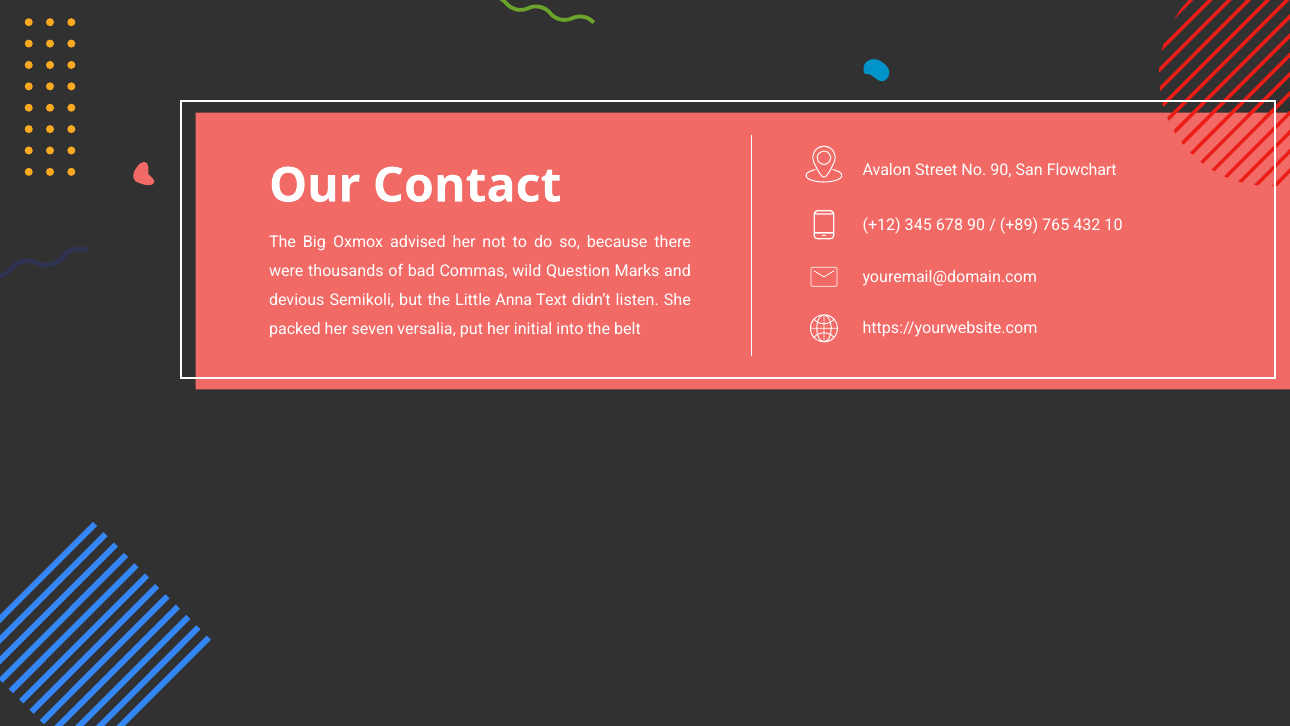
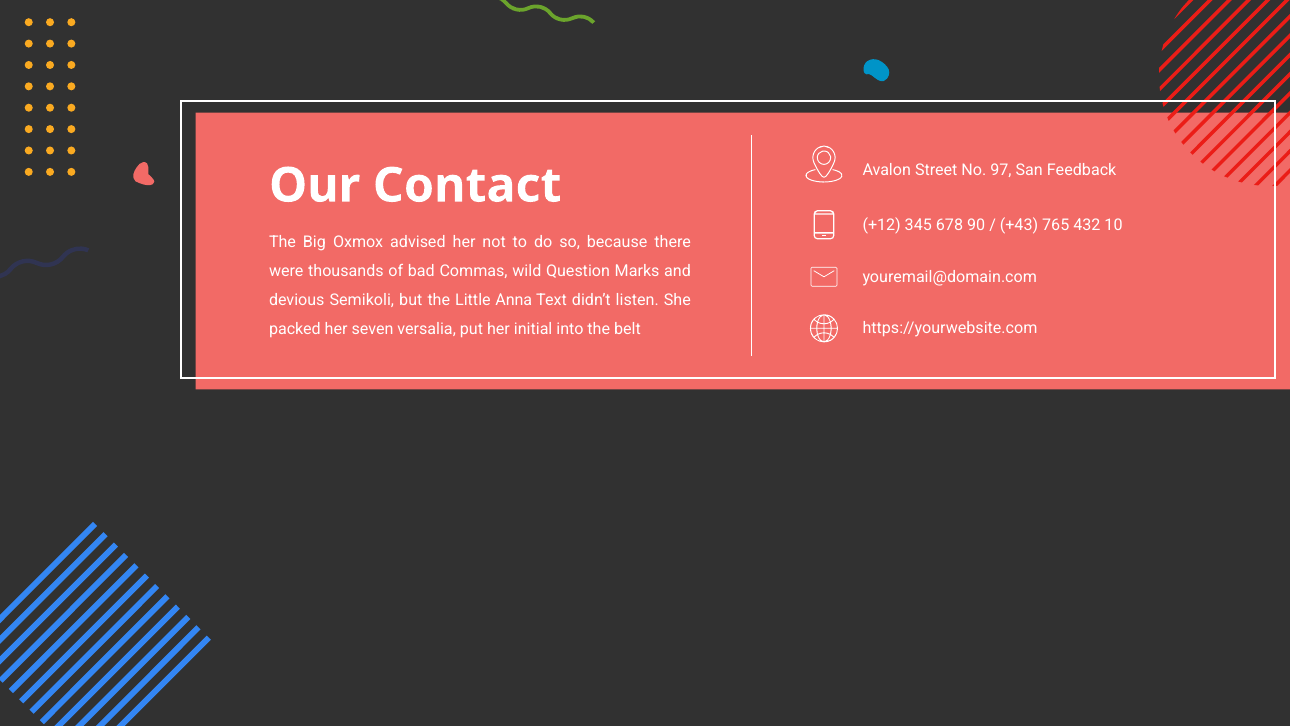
No 90: 90 -> 97 (1001, 170)
Flowchart: Flowchart -> Feedback (1082, 170)
+89: +89 -> +43 (1019, 225)
